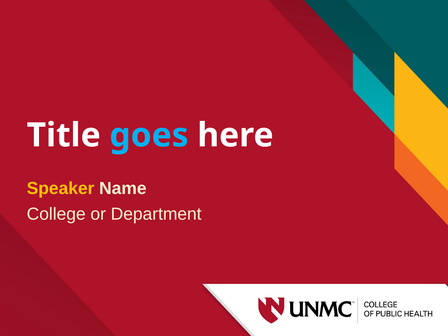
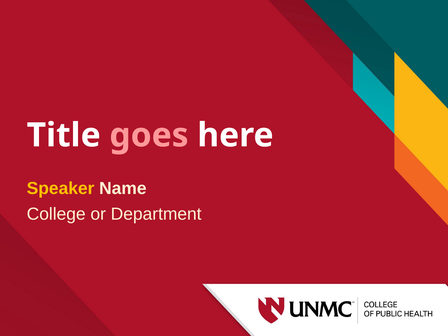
goes colour: light blue -> pink (149, 135)
